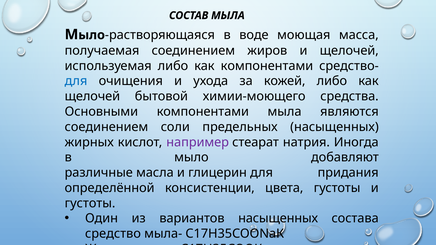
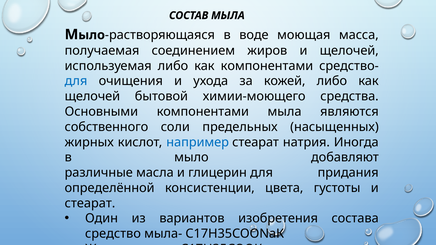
соединением: соединением -> собственного (106, 127)
например colour: purple -> blue (198, 142)
густоты: густоты -> стеарат (90, 203)
вариантов насыщенных: насыщенных -> изобретения (278, 219)
